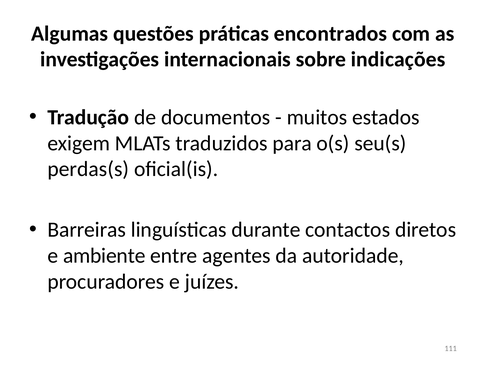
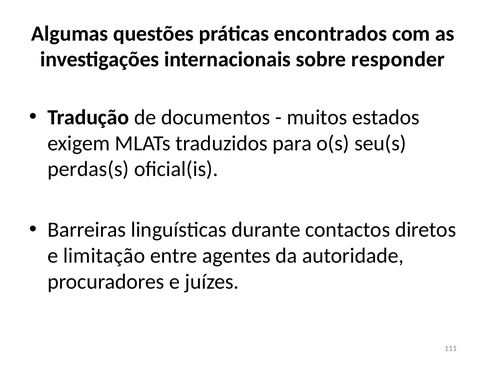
indicações: indicações -> responder (398, 59)
ambiente: ambiente -> limitação (104, 255)
